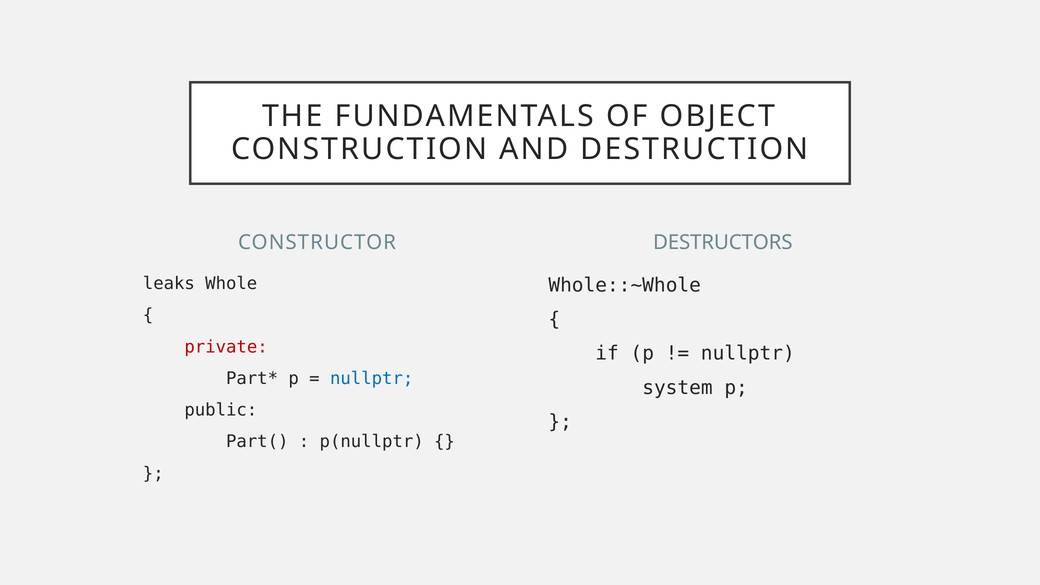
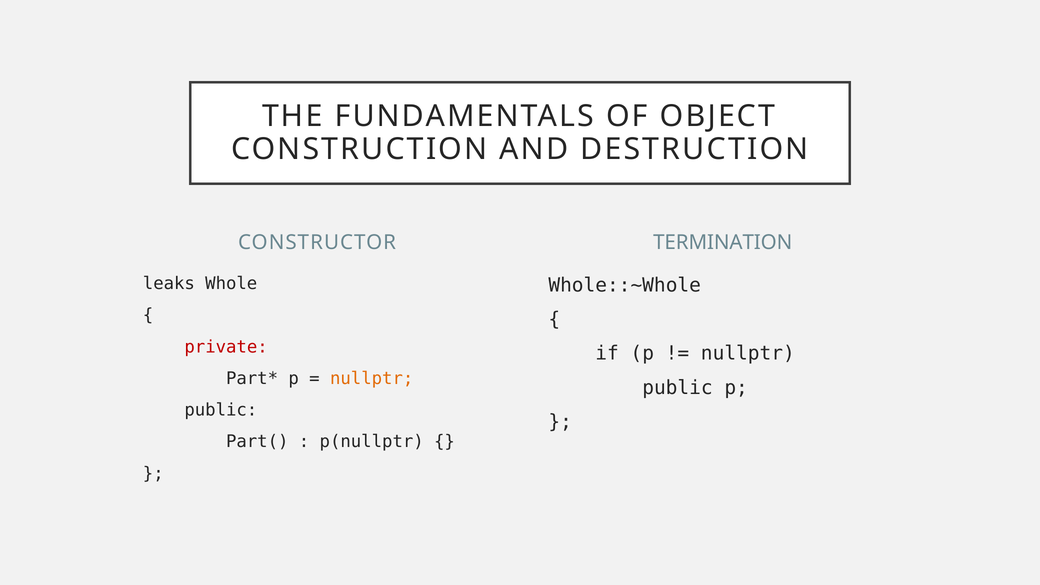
DESTRUCTORS: DESTRUCTORS -> TERMINATION (723, 243)
nullptr colour: blue -> orange (372, 379)
system: system -> public (677, 388)
